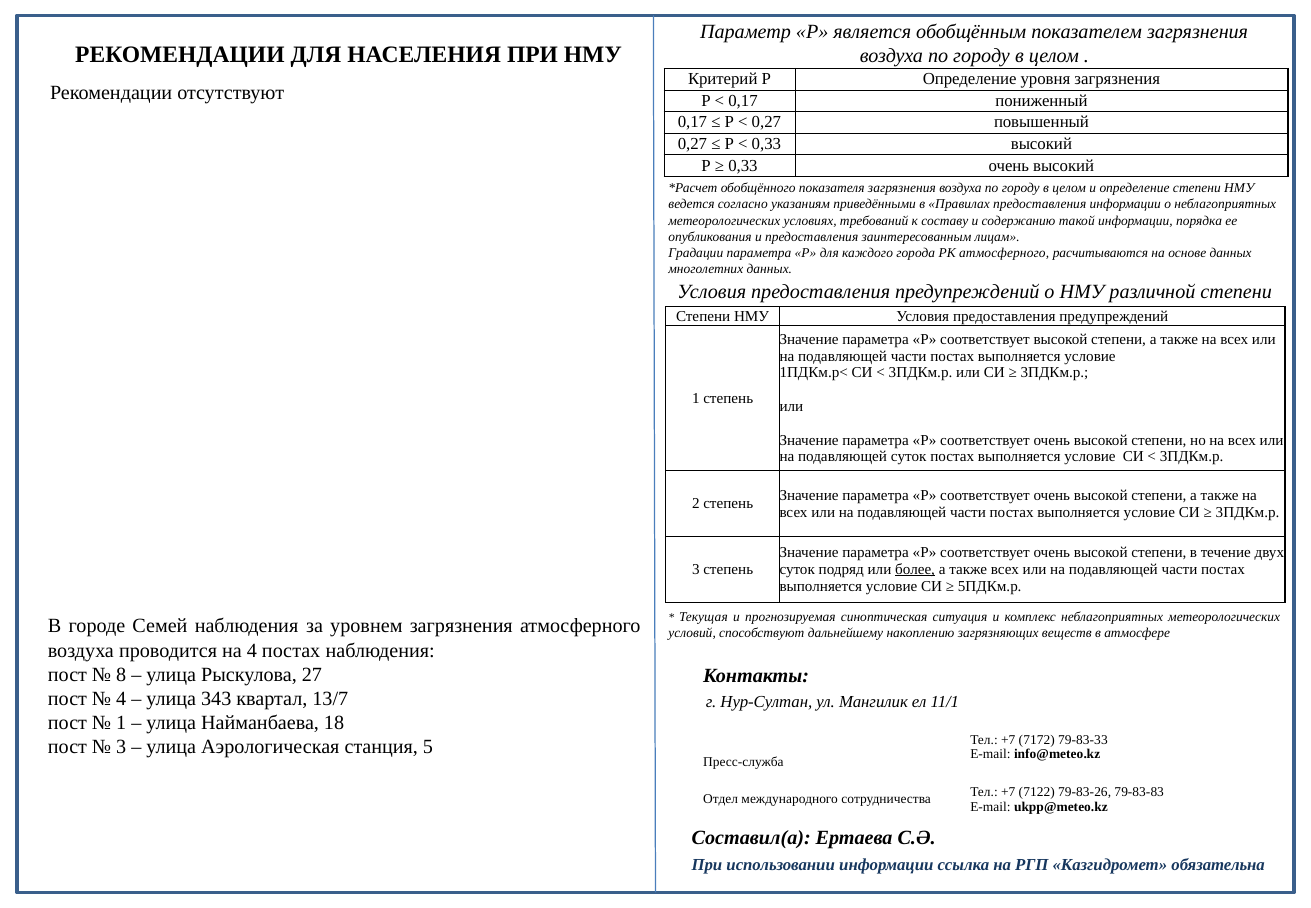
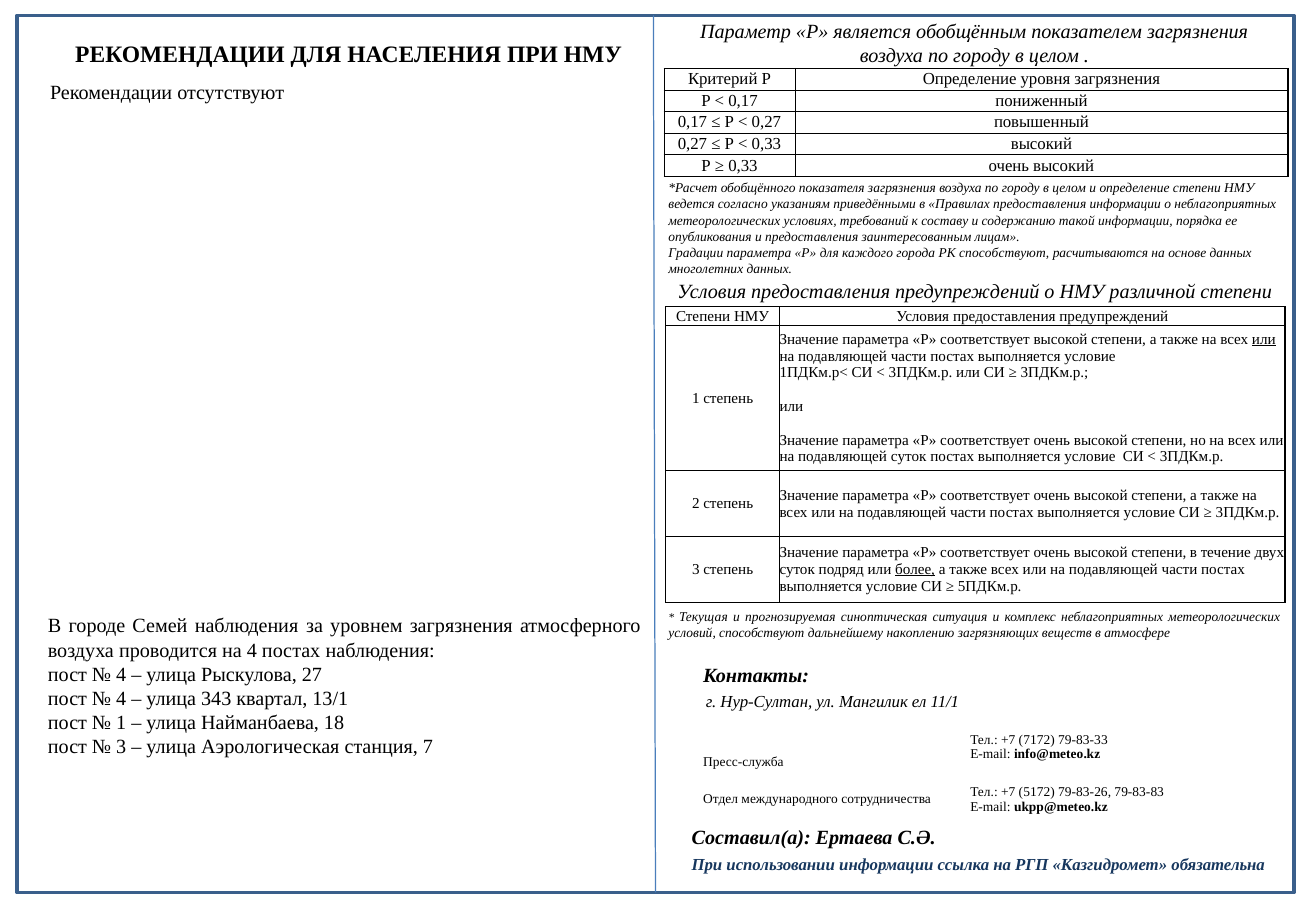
РК атмосферного: атмосферного -> способствуют (1004, 253)
или underline: none -> present (1264, 339)
8: 8 -> 4 (121, 674)
13/7: 13/7 -> 13/1 (330, 699)
5: 5 -> 7 (428, 747)
7122: 7122 -> 5172 (1037, 792)
